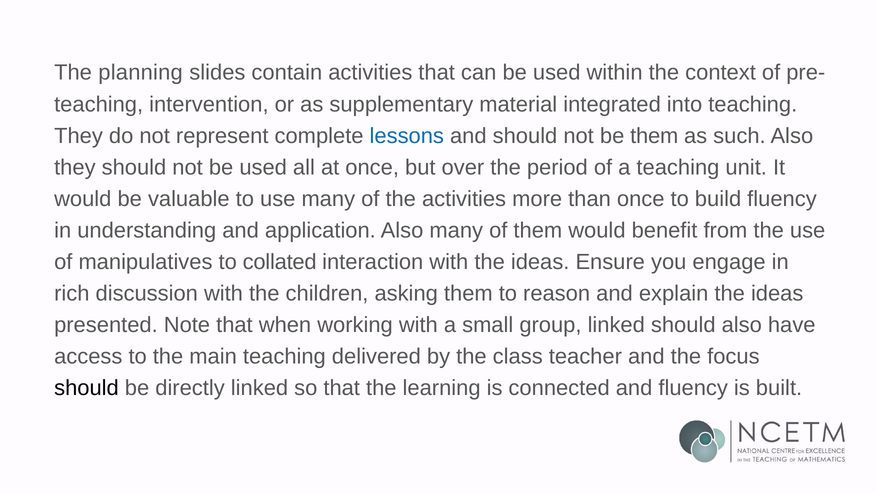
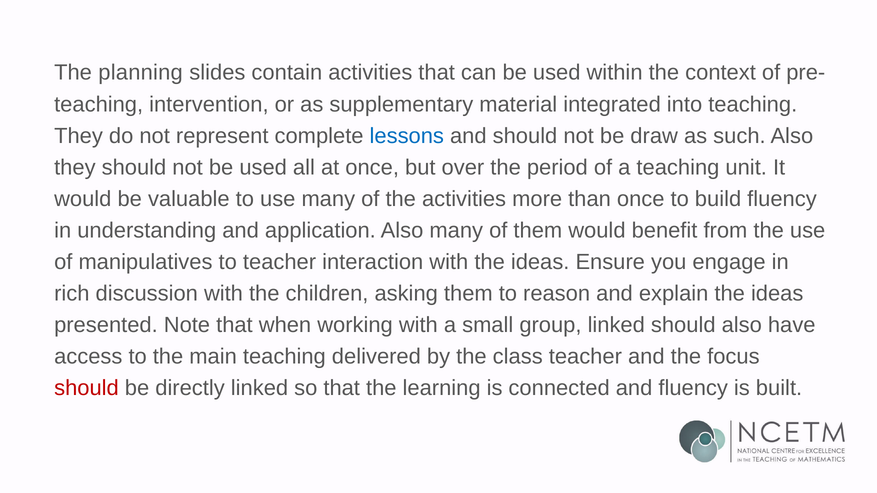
be them: them -> draw (654, 136)
to collated: collated -> teacher (280, 262)
should colour: black -> red (87, 388)
